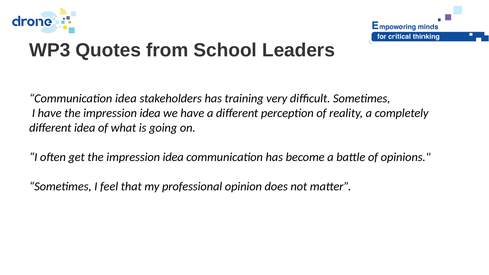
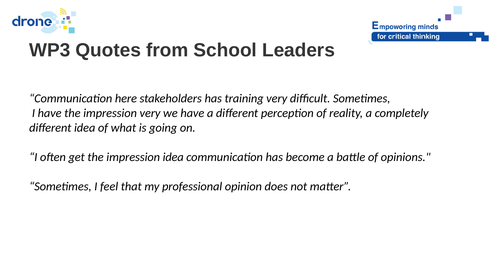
Communication idea: idea -> here (126, 99)
have the impression idea: idea -> very (150, 113)
